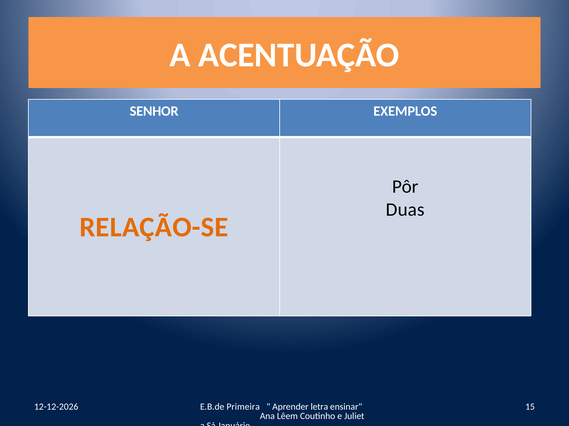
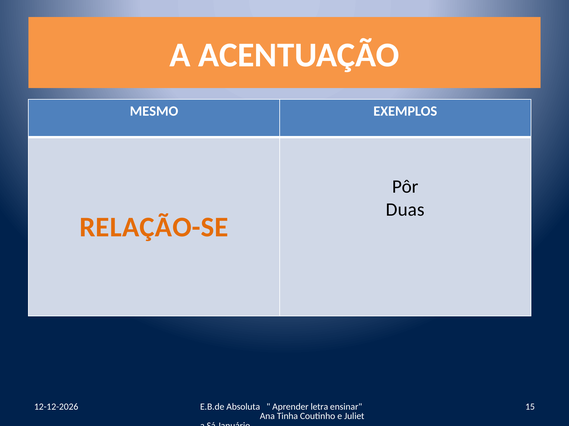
SENHOR: SENHOR -> MESMO (154, 111)
Primeira: Primeira -> Absoluta (243, 407)
Lêem: Lêem -> Tinha (287, 417)
